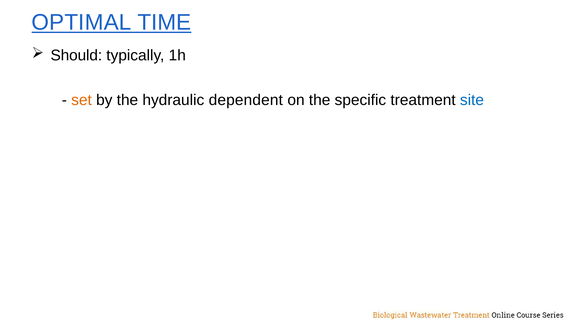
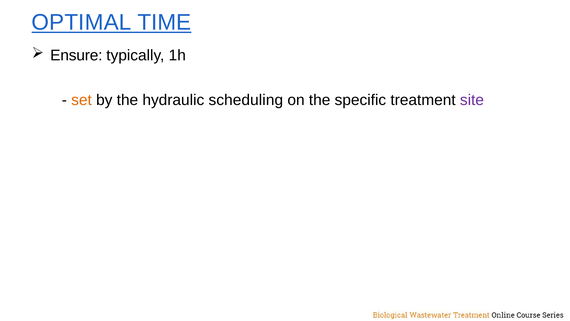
Should: Should -> Ensure (76, 55)
dependent: dependent -> scheduling (246, 100)
site colour: blue -> purple (472, 100)
